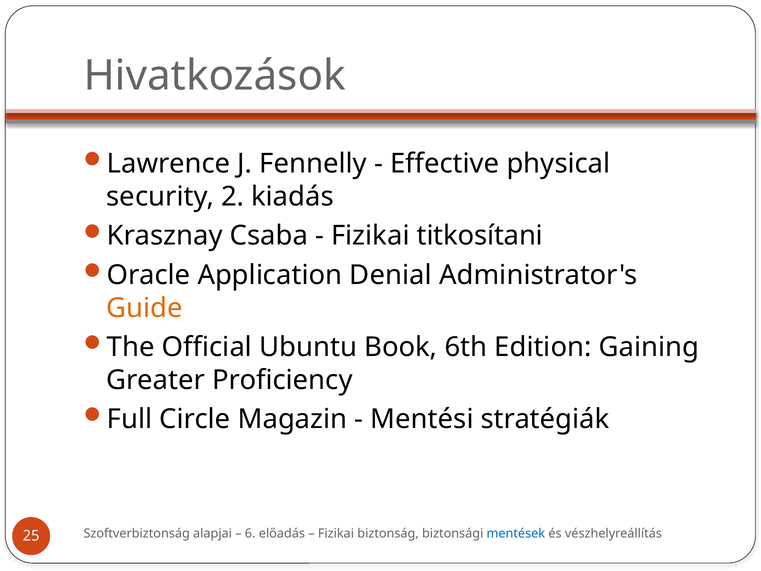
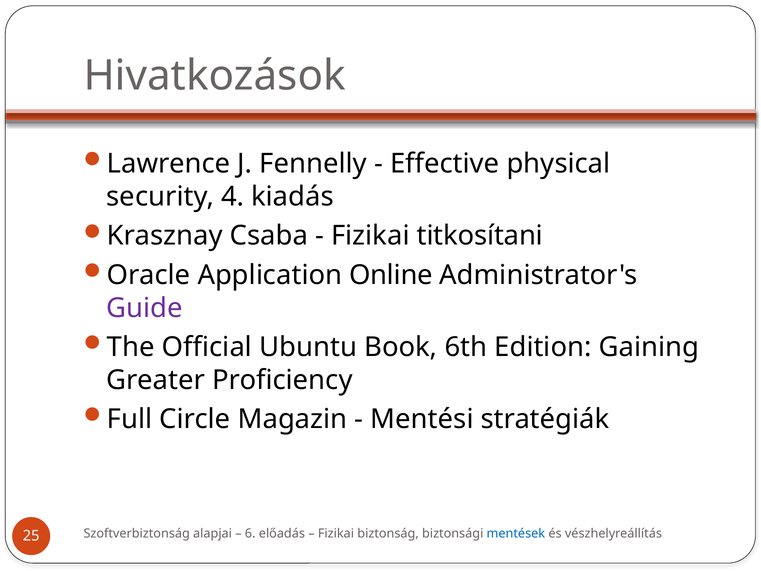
2: 2 -> 4 (233, 197)
Denial: Denial -> Online (391, 275)
Guide colour: orange -> purple (145, 308)
